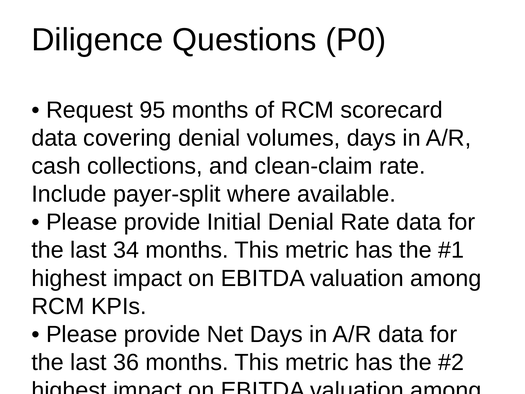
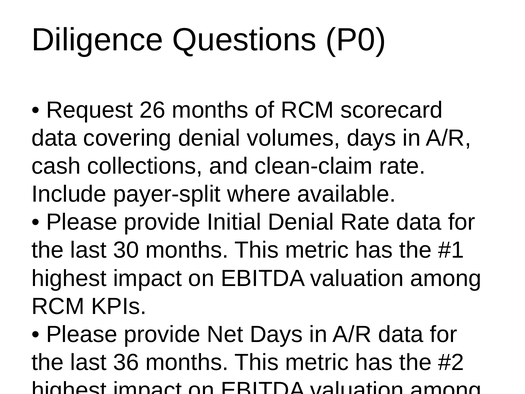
95: 95 -> 26 (152, 110)
34: 34 -> 30 (126, 250)
